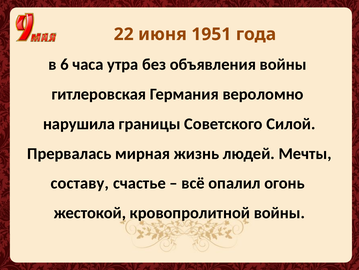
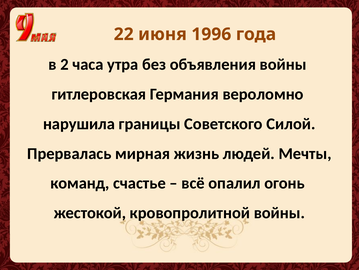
1951: 1951 -> 1996 (211, 34)
6: 6 -> 2 (64, 64)
составу: составу -> команд (80, 183)
